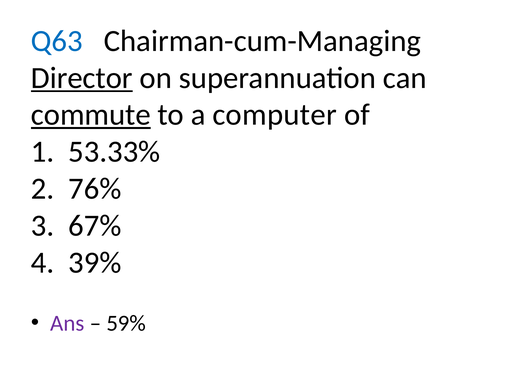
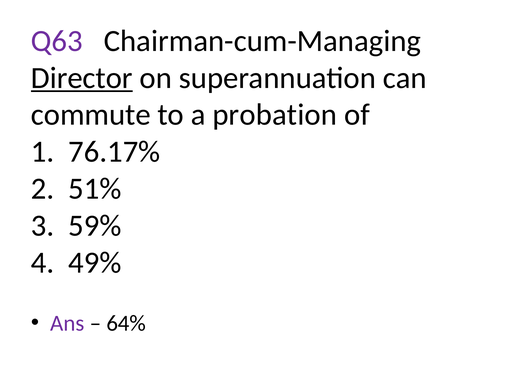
Q63 colour: blue -> purple (57, 41)
commute underline: present -> none (91, 115)
computer: computer -> probation (275, 115)
53.33%: 53.33% -> 76.17% (114, 152)
76%: 76% -> 51% (95, 189)
67%: 67% -> 59% (95, 226)
39%: 39% -> 49% (95, 263)
59%: 59% -> 64% (126, 323)
